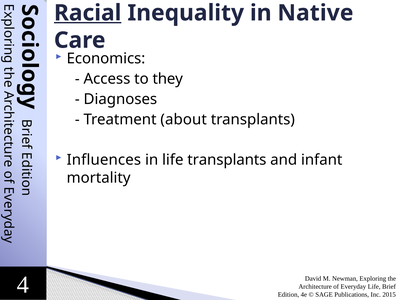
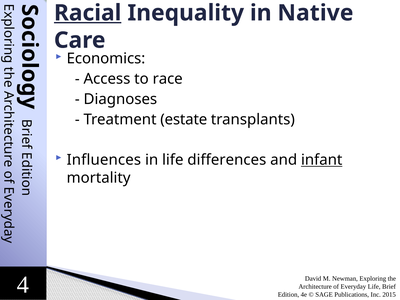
they: they -> race (168, 79)
about: about -> estate (184, 119)
life transplants: transplants -> differences (227, 160)
infant underline: none -> present (322, 160)
